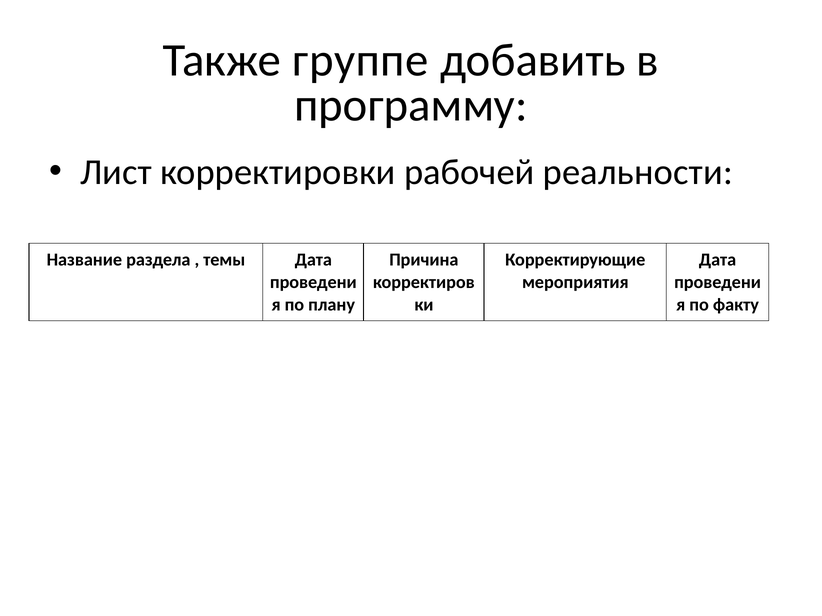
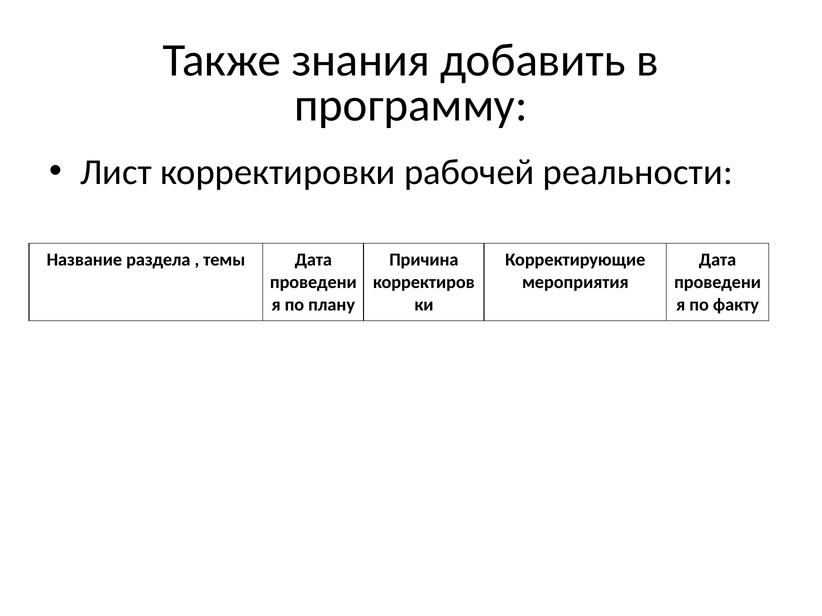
группе: группе -> знания (361, 61)
